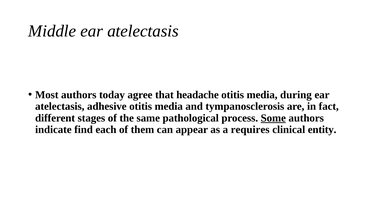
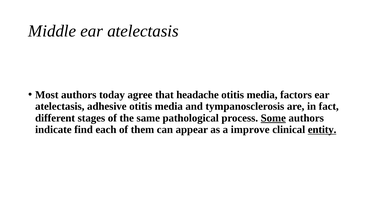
during: during -> factors (296, 95)
requires: requires -> improve (250, 130)
entity underline: none -> present (322, 130)
